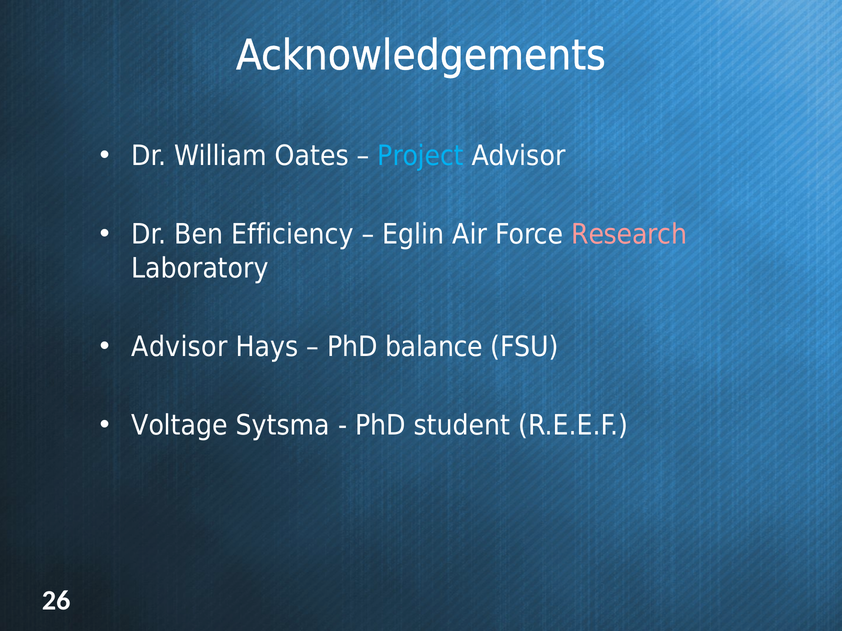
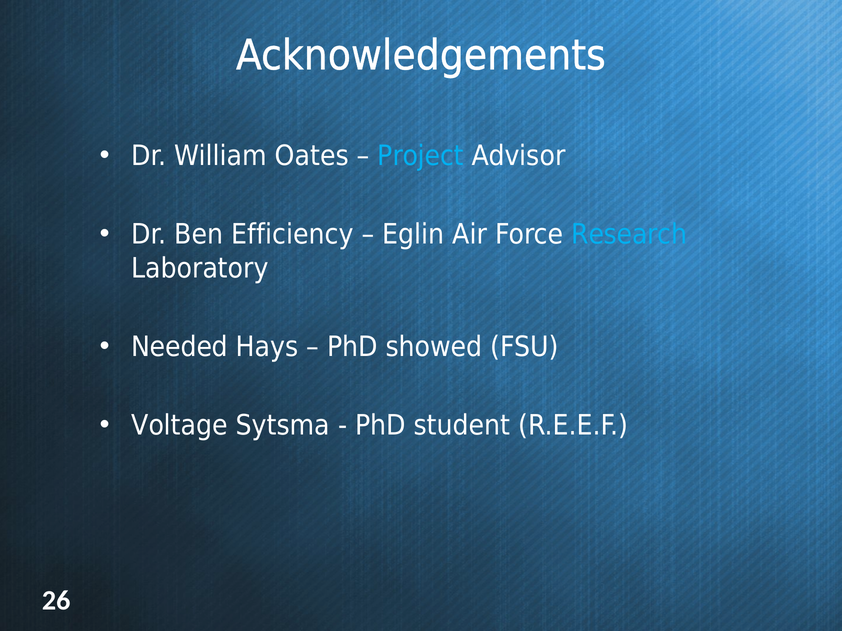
Research colour: pink -> light blue (629, 235)
Advisor: Advisor -> Needed (180, 347)
balance: balance -> showed (434, 347)
